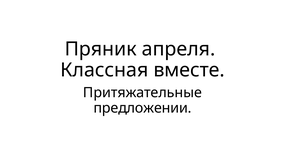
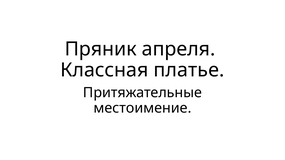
вместе: вместе -> платье (189, 70)
предложении: предложении -> местоимение (142, 108)
